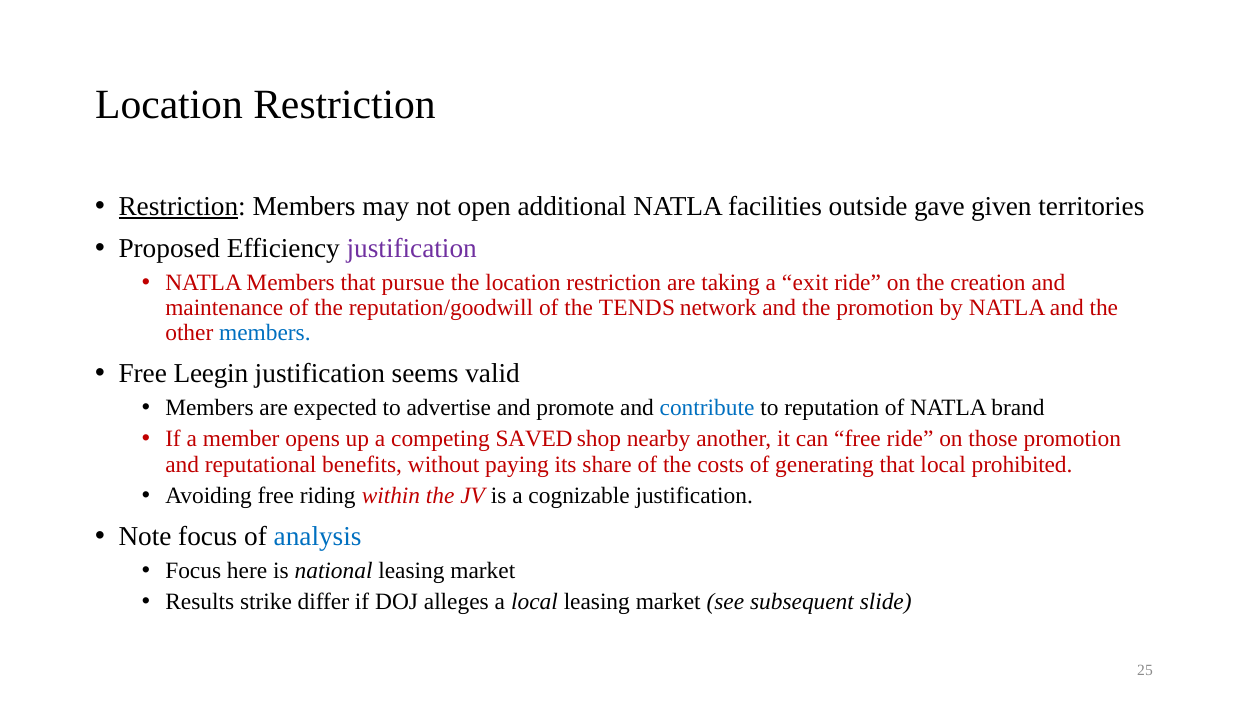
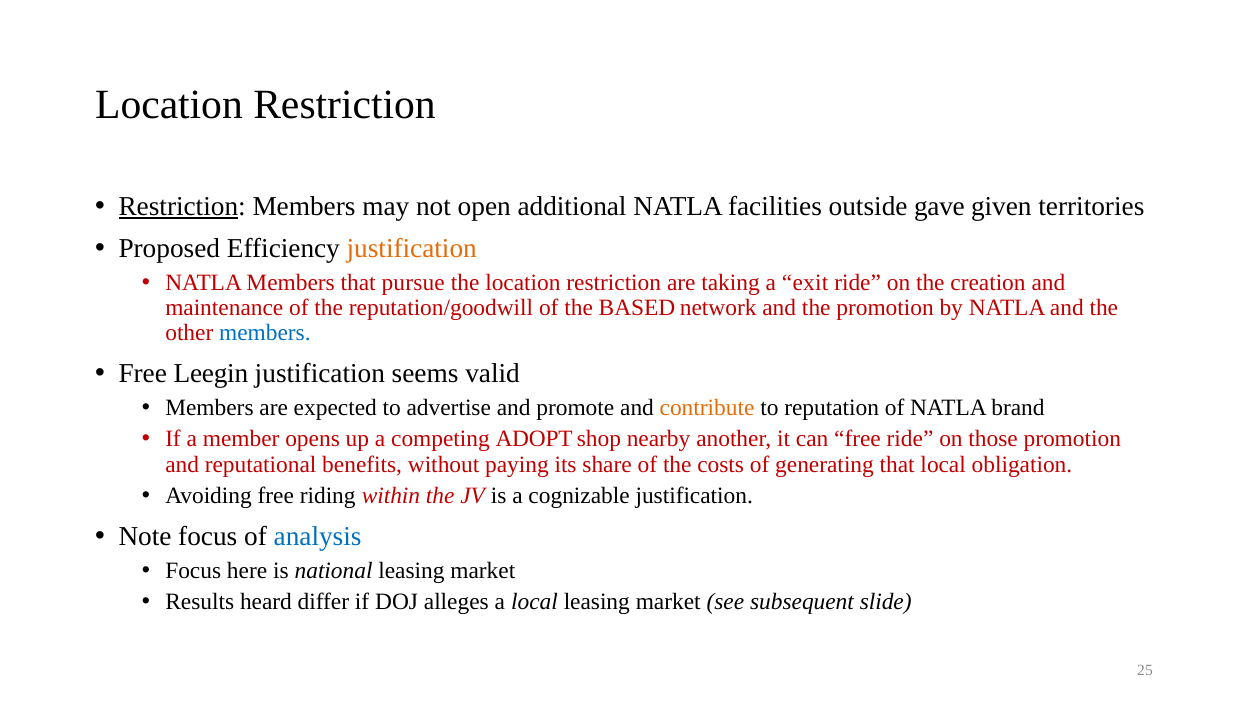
justification colour: purple -> orange (412, 249)
TENDS: TENDS -> BASED (637, 308)
contribute colour: blue -> orange (707, 407)
SAVED: SAVED -> ADOPT (534, 439)
prohibited: prohibited -> obligation (1022, 464)
strike: strike -> heard (266, 602)
